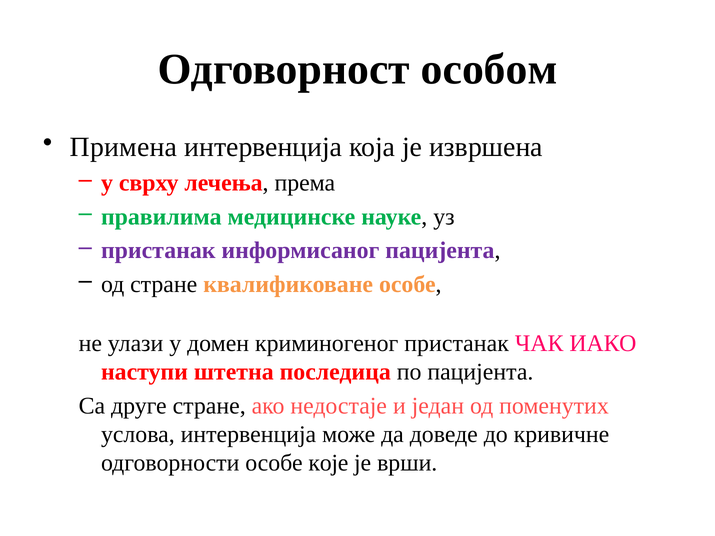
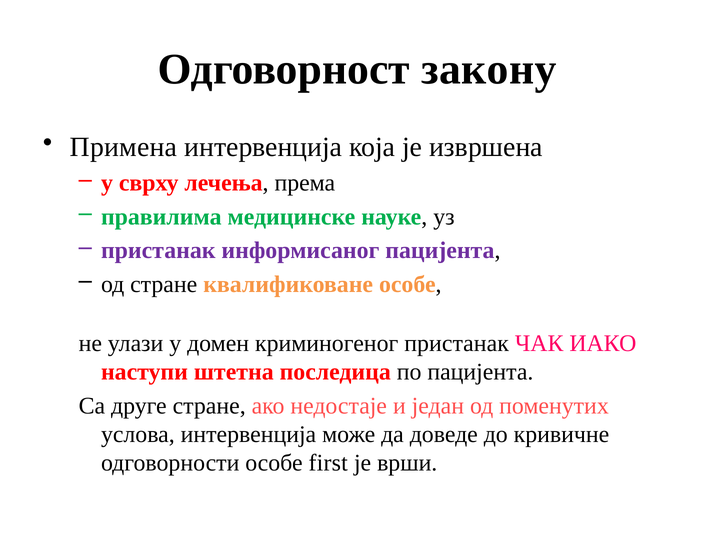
особом: особом -> закону (489, 69)
које: које -> first (328, 463)
